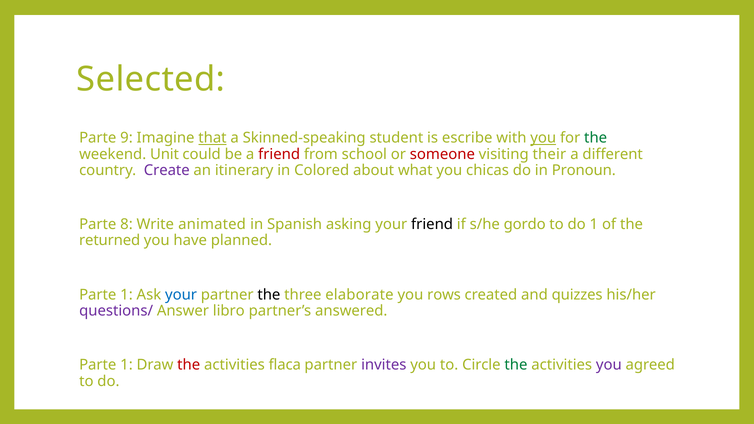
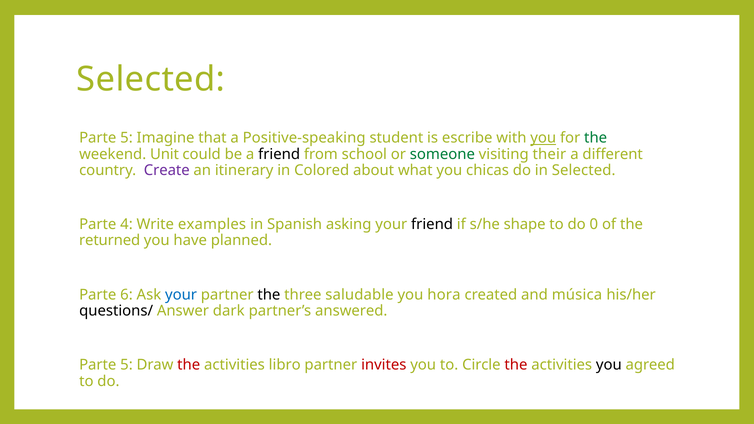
9: 9 -> 5 (127, 138)
that underline: present -> none (212, 138)
Skinned-speaking: Skinned-speaking -> Positive-speaking (304, 138)
friend colour: red -> black (279, 154)
someone colour: red -> green (442, 154)
in Pronoun: Pronoun -> Selected (584, 170)
8: 8 -> 4 (127, 224)
animated: animated -> examples (212, 224)
gordo: gordo -> shape (525, 224)
do 1: 1 -> 0 (594, 224)
1: 1 -> 6 (127, 295)
elaborate: elaborate -> saludable (359, 295)
rows: rows -> hora (444, 295)
quizzes: quizzes -> música (577, 295)
questions/ colour: purple -> black (116, 311)
libro: libro -> dark (229, 311)
1: 1 -> 5 (127, 365)
flaca: flaca -> libro (285, 365)
invites colour: purple -> red (384, 365)
the colour: green -> red (516, 365)
you colour: purple -> black (609, 365)
